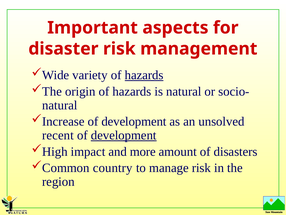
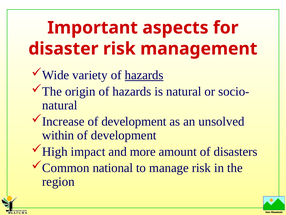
recent: recent -> within (58, 135)
development underline: present -> none (124, 135)
country: country -> national (113, 168)
